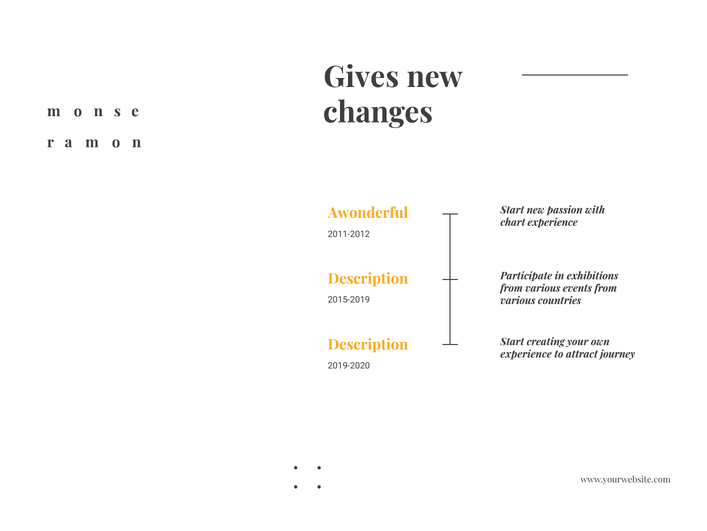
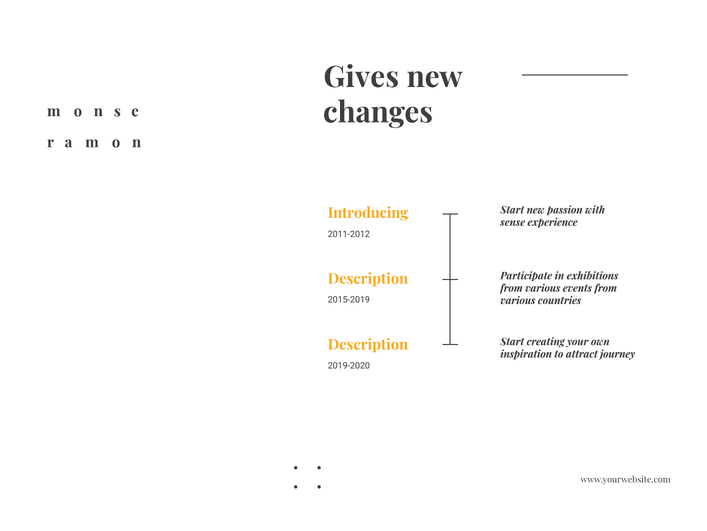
Awonderful: Awonderful -> Introducing (368, 213)
chart: chart -> sense (513, 222)
experience: experience -> inspiration (526, 354)
